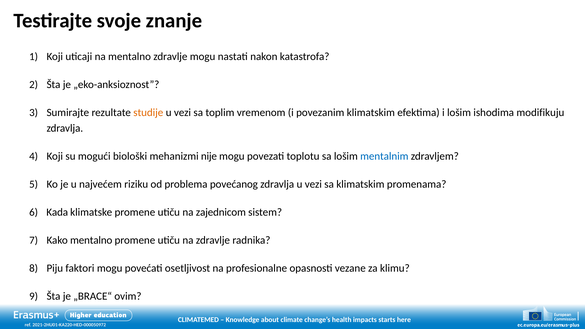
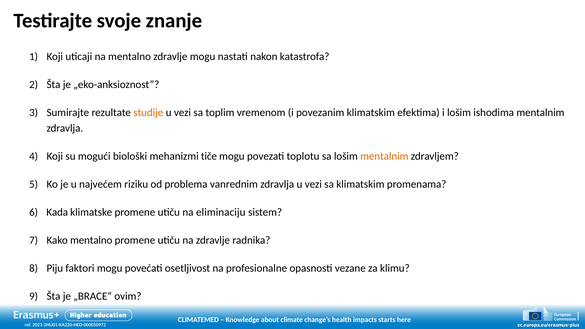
ishodima modifikuju: modifikuju -> mentalnim (540, 112)
nije: nije -> tiče (209, 156)
mentalnim colour: blue -> orange (384, 156)
povećanog: povećanog -> vanrednim (234, 184)
zajednicom: zajednicom -> eliminaciju (221, 212)
